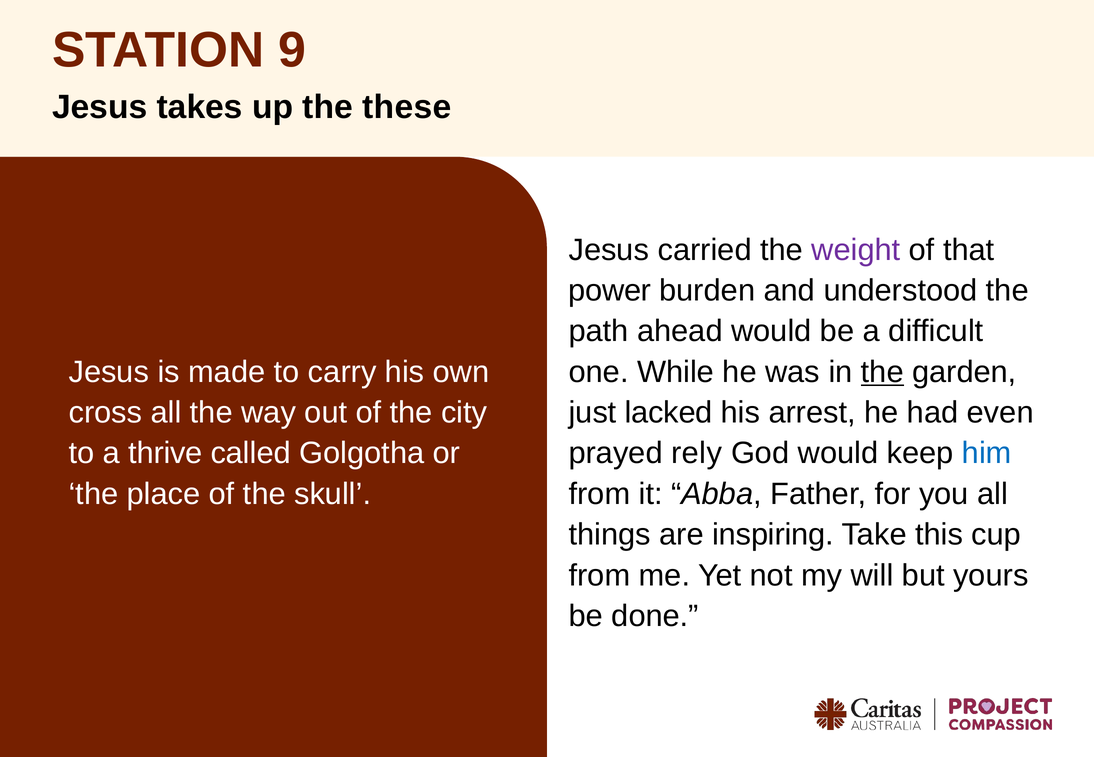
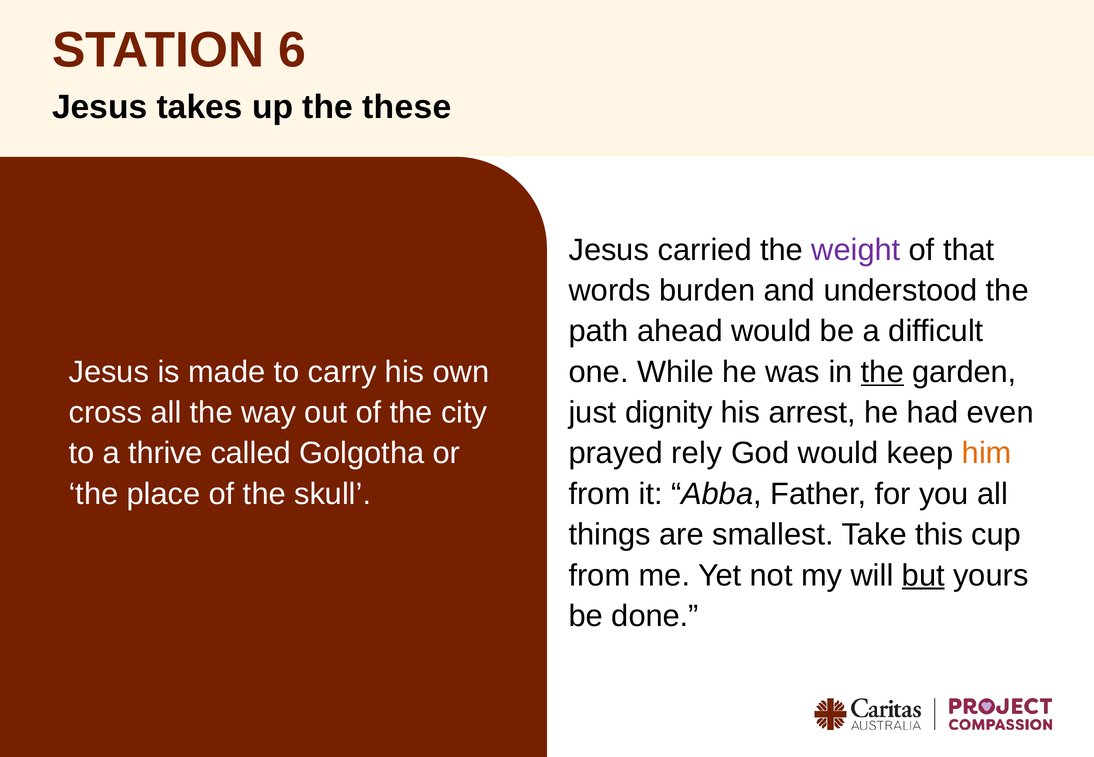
9: 9 -> 6 (292, 50)
power: power -> words (610, 291)
lacked: lacked -> dignity (669, 413)
him colour: blue -> orange (987, 454)
inspiring: inspiring -> smallest (773, 535)
but underline: none -> present (923, 576)
